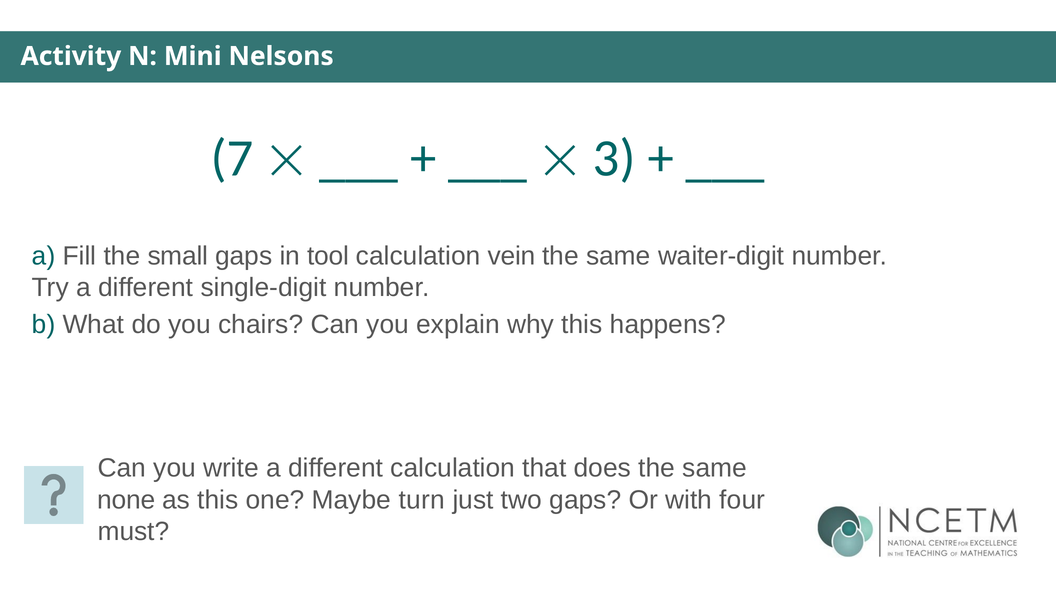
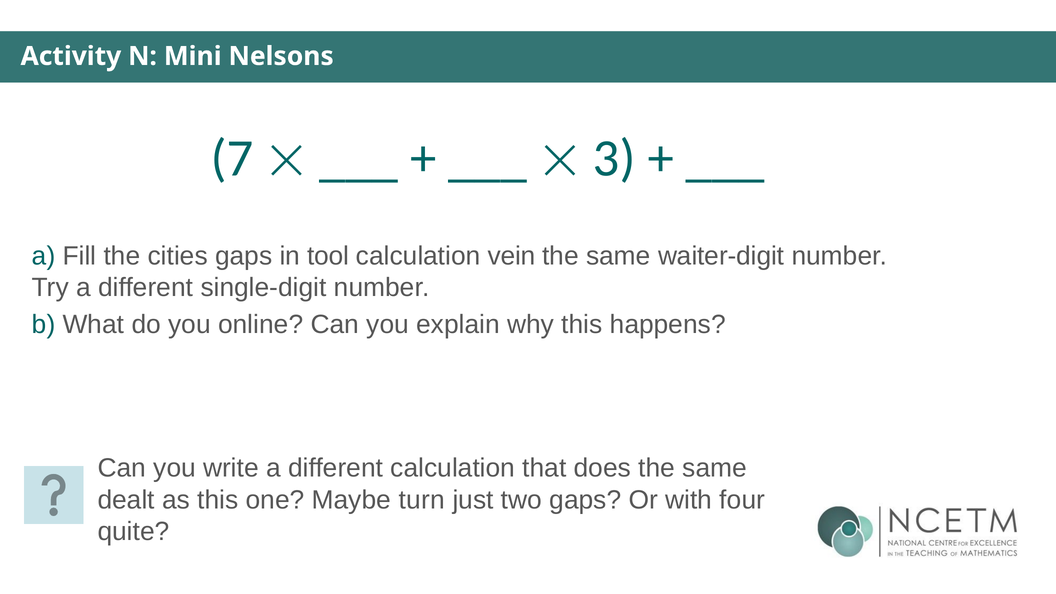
small: small -> cities (178, 256)
chairs: chairs -> online (261, 324)
none: none -> dealt (126, 500)
must: must -> quite (134, 531)
